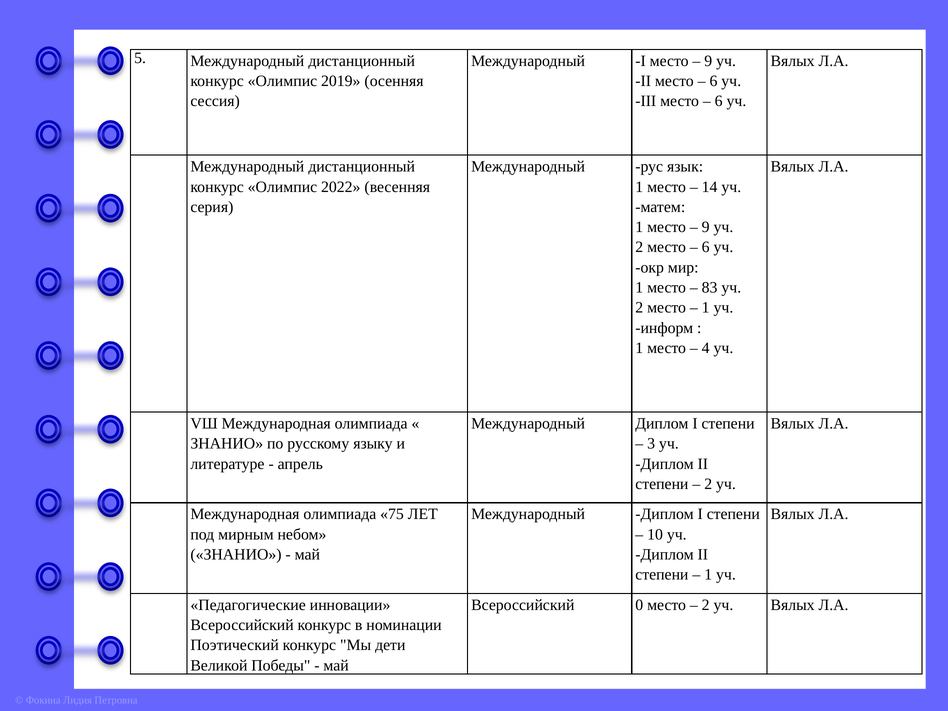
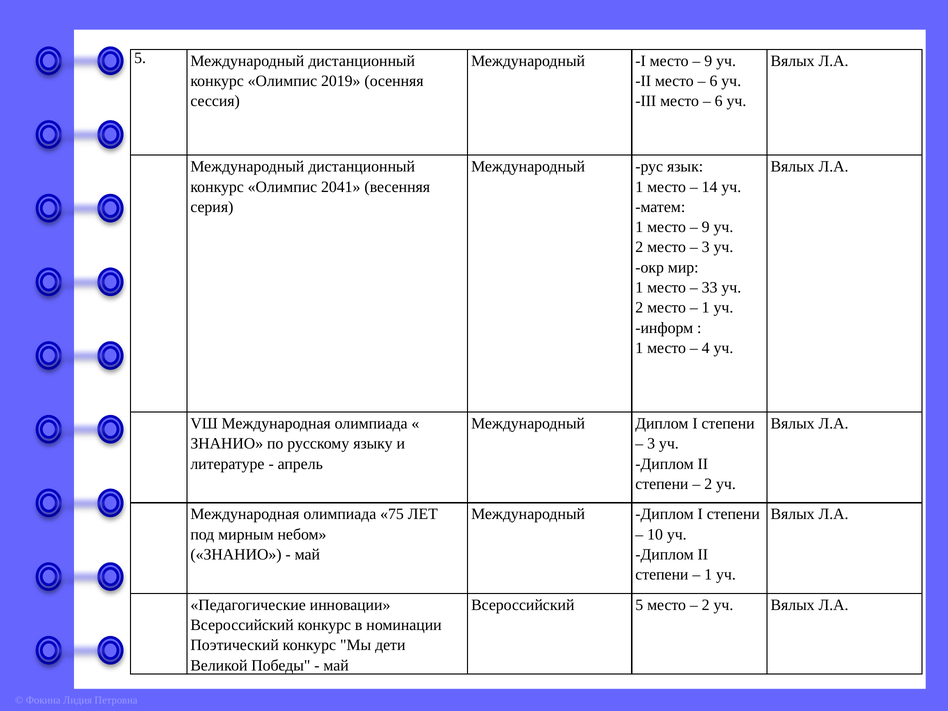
2022: 2022 -> 2041 (341, 187)
6: 6 -> 3 (706, 247)
83: 83 -> 33 (710, 288)
Всероссийский 0: 0 -> 5 (639, 605)
